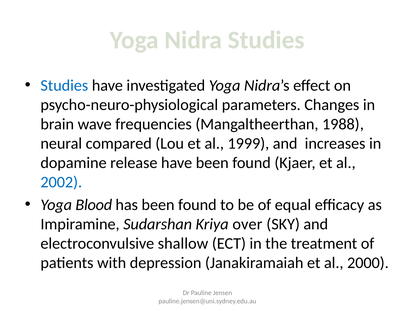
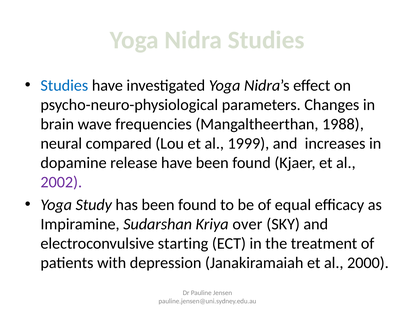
2002 colour: blue -> purple (61, 182)
Blood: Blood -> Study (94, 205)
shallow: shallow -> starting (183, 244)
